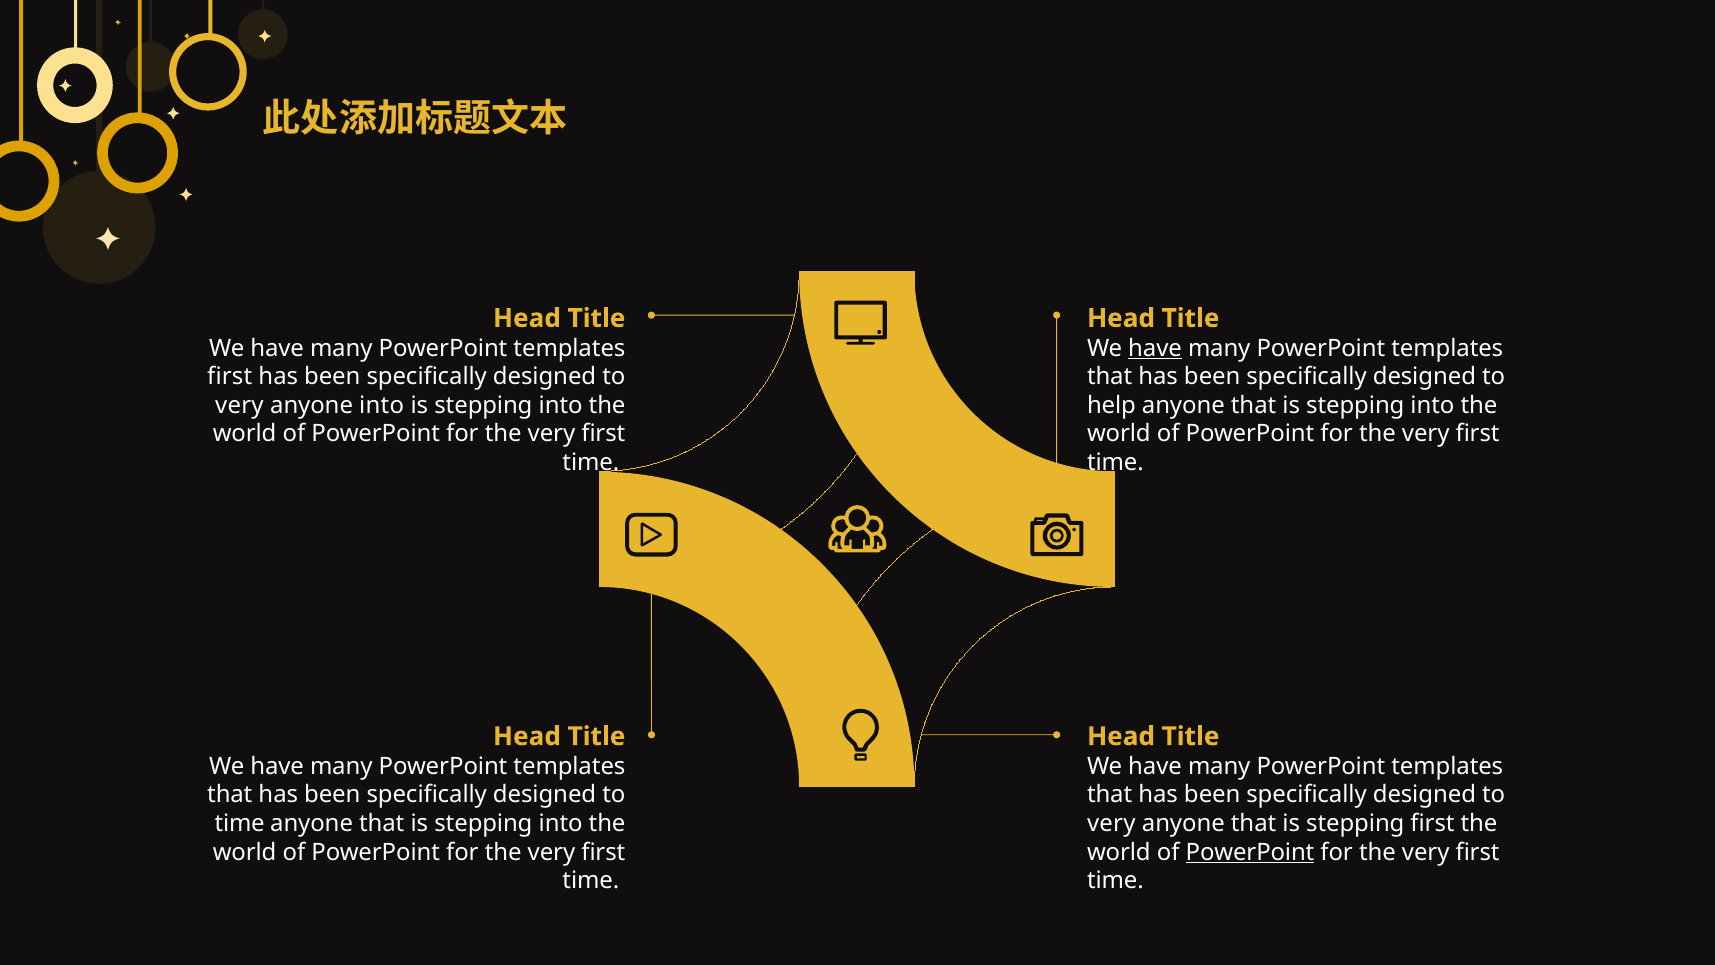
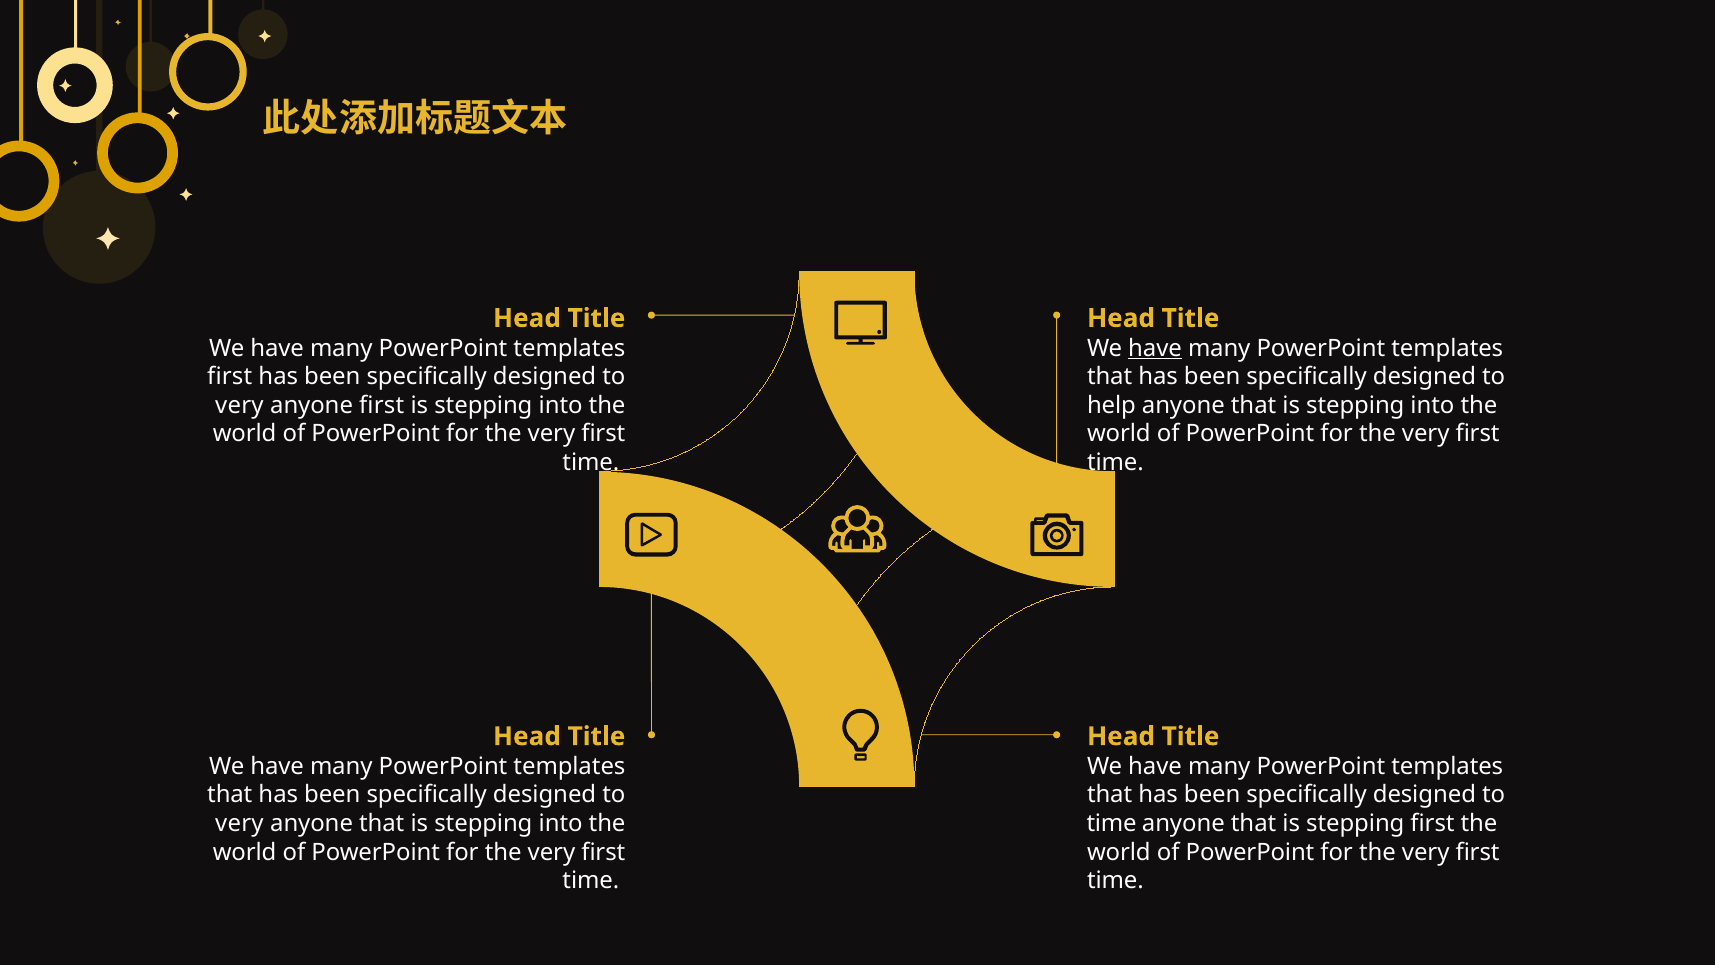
anyone into: into -> first (382, 405)
time: time -> very (239, 823)
very: very -> time (1112, 823)
PowerPoint underline: present -> none (1250, 852)
